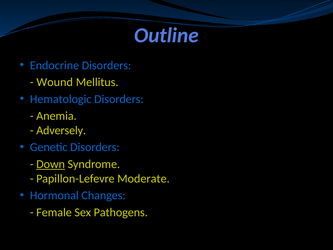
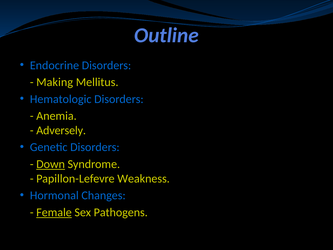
Wound: Wound -> Making (55, 82)
Moderate: Moderate -> Weakness (144, 178)
Female underline: none -> present (54, 212)
